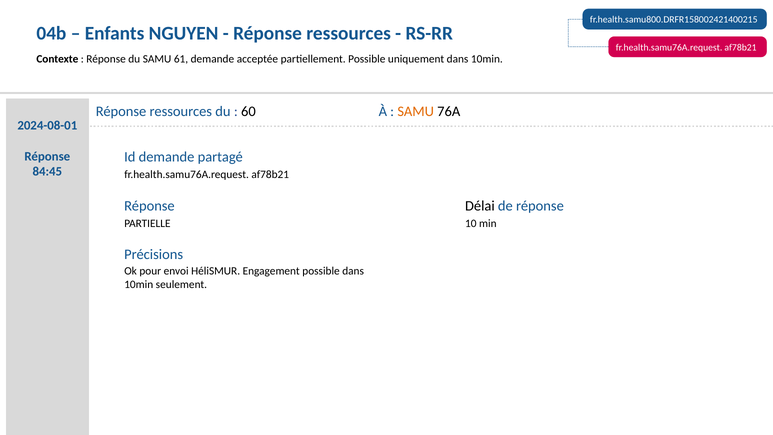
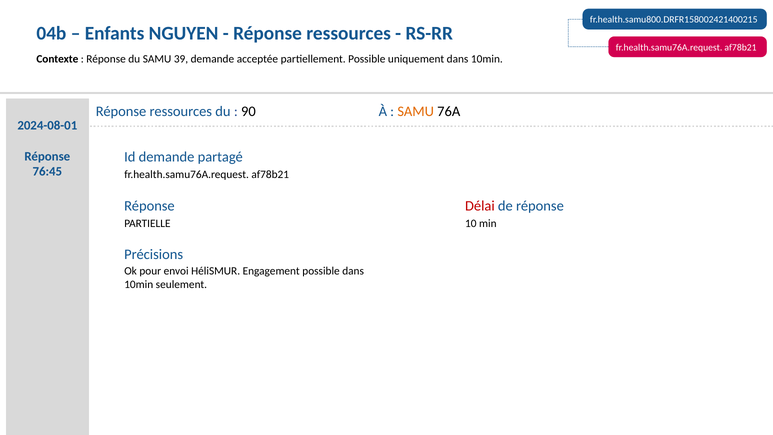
61: 61 -> 39 (181, 59)
60: 60 -> 90 (248, 112)
84:45: 84:45 -> 76:45 (47, 172)
Délai colour: black -> red (480, 206)
